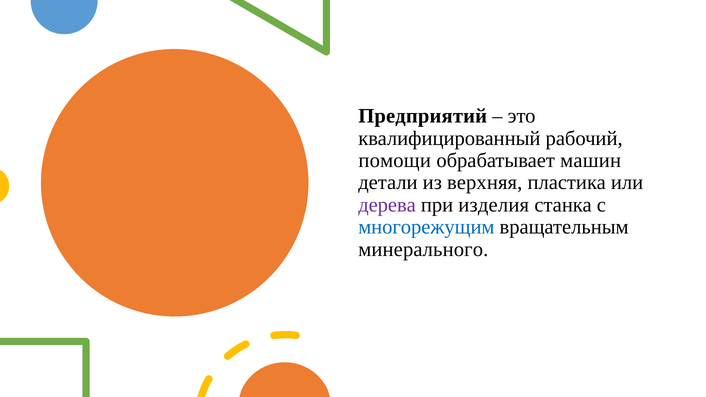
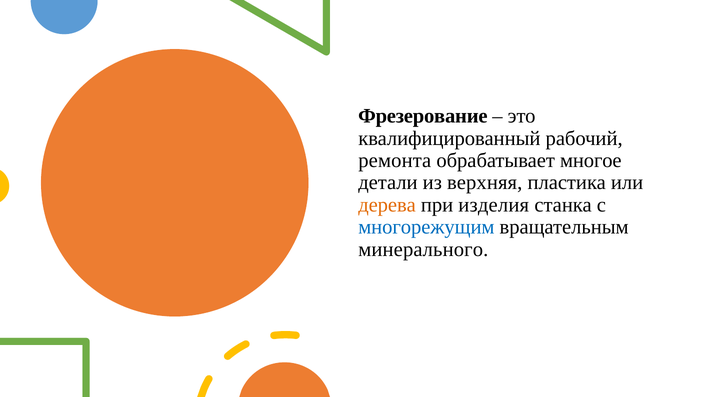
Предприятий: Предприятий -> Фрезерование (423, 116)
помощи: помощи -> ремонта (395, 161)
машин: машин -> многое (591, 161)
дерева colour: purple -> orange (387, 205)
